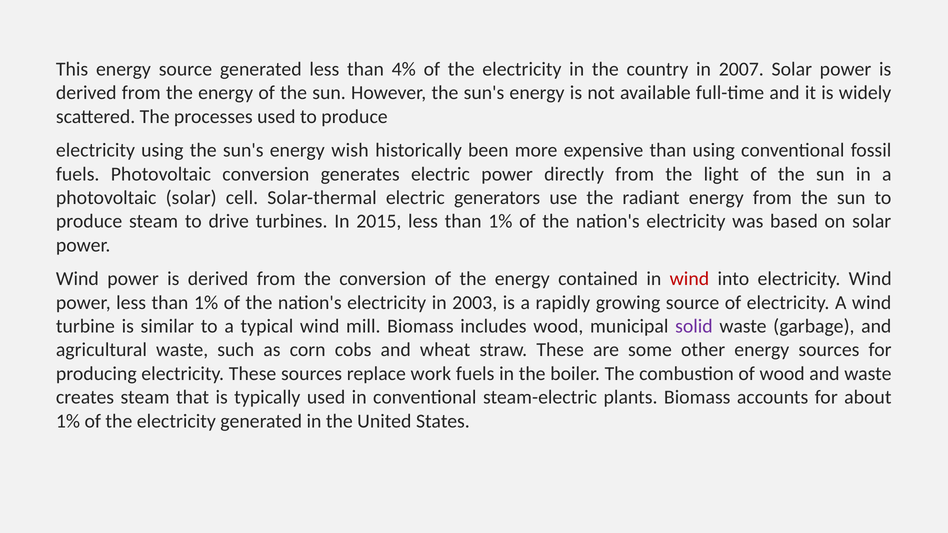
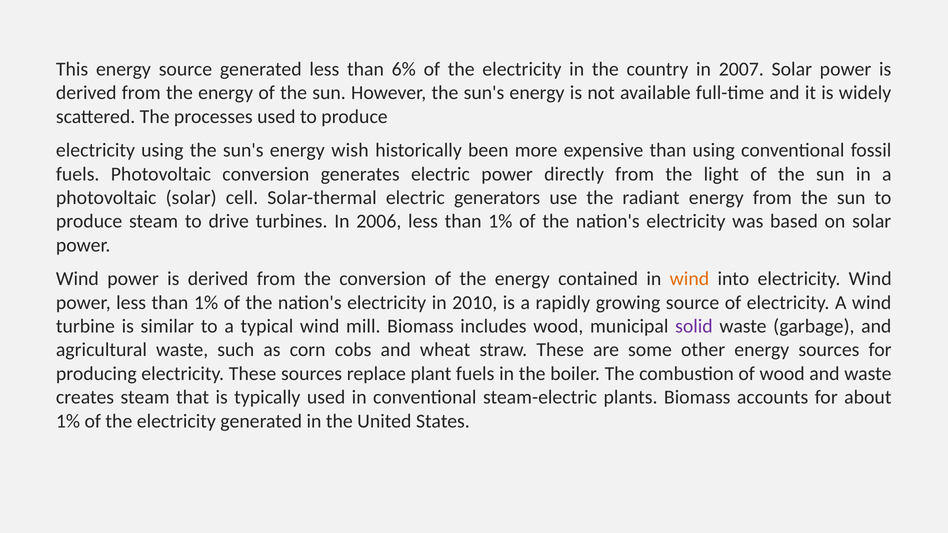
4%: 4% -> 6% (404, 69)
2015: 2015 -> 2006 (379, 222)
wind colour: red -> orange (689, 279)
2003: 2003 -> 2010 (475, 303)
work: work -> plant (431, 374)
